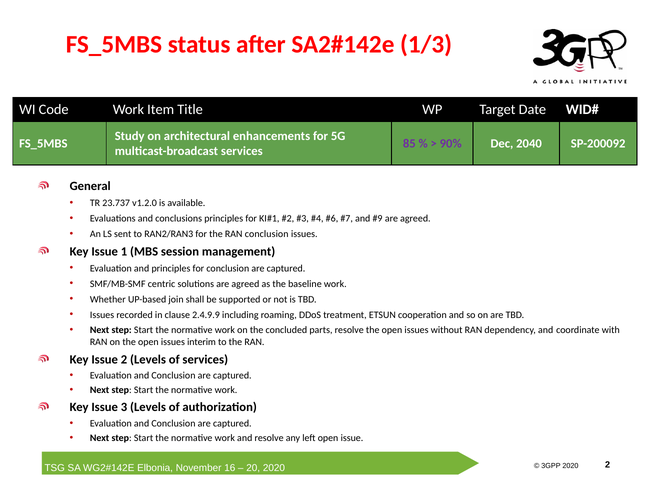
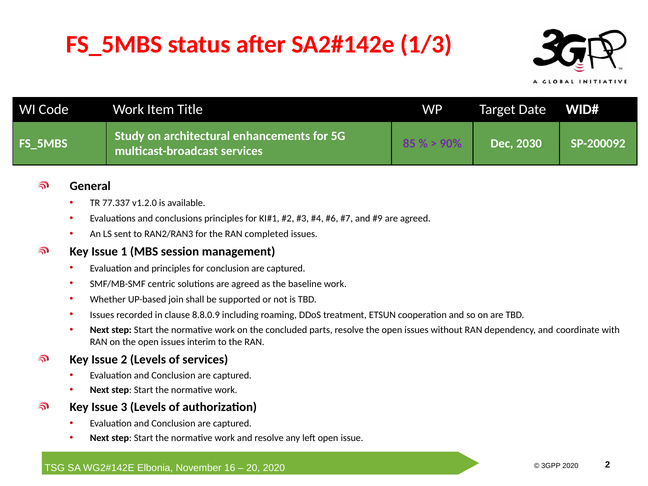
2040: 2040 -> 2030 (529, 144)
23.737: 23.737 -> 77.337 (116, 203)
RAN conclusion: conclusion -> completed (267, 234)
2.4.9.9: 2.4.9.9 -> 8.8.0.9 (206, 315)
